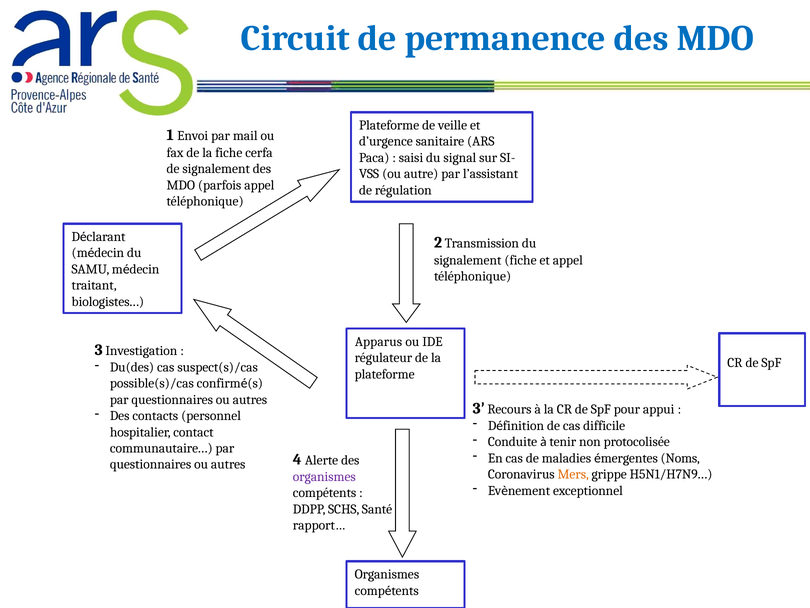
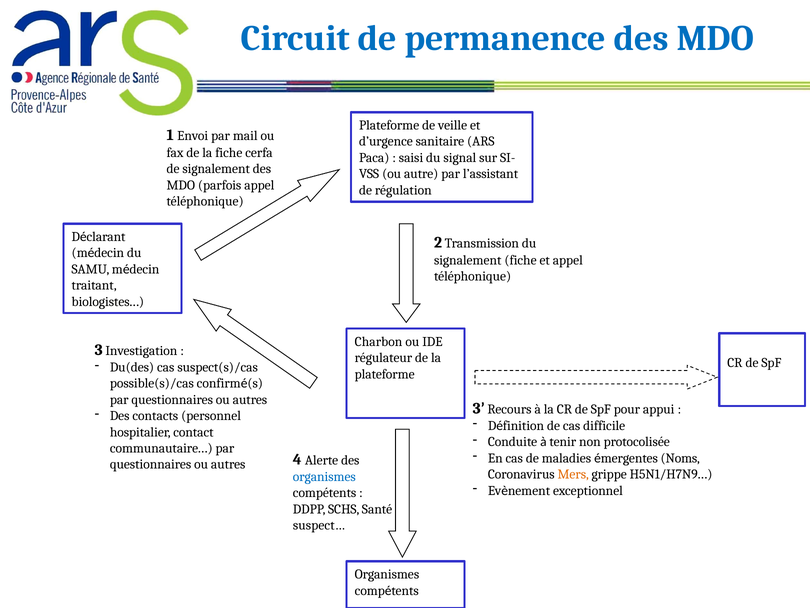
Apparus: Apparus -> Charbon (379, 341)
organismes colour: purple -> blue (324, 476)
rapport…: rapport… -> suspect… (319, 525)
